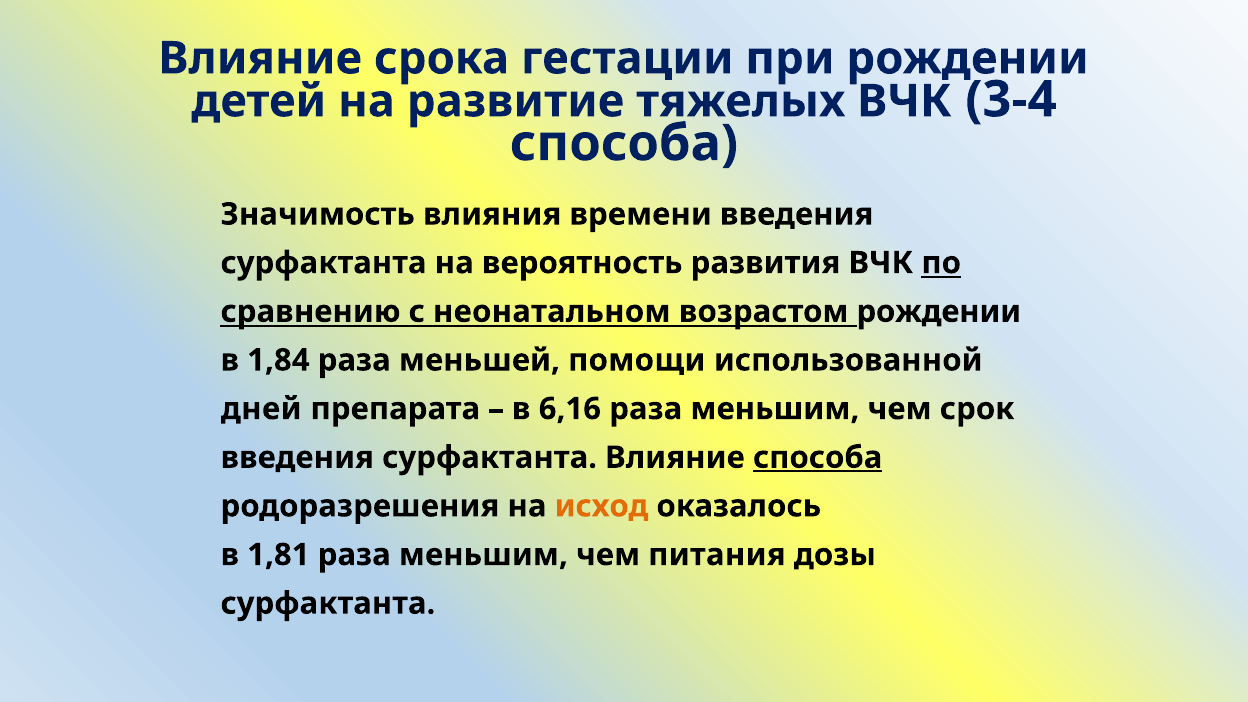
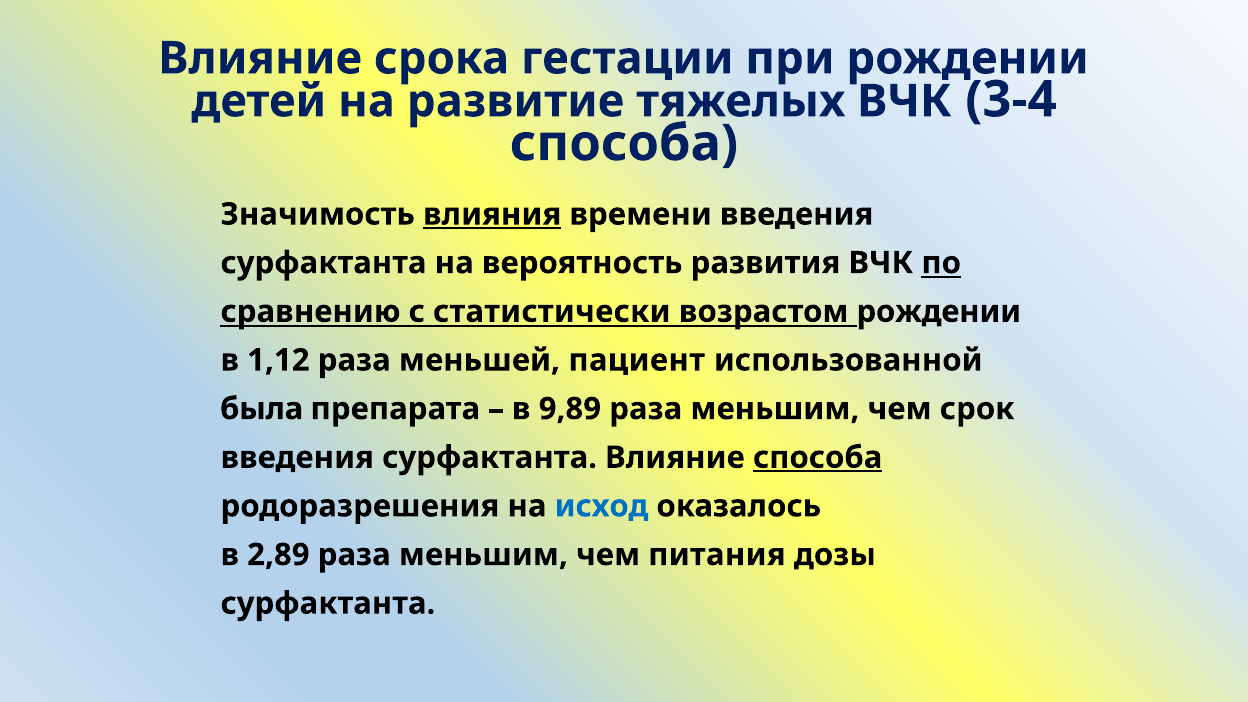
влияния underline: none -> present (492, 214)
неонатальном: неонатальном -> статистически (552, 312)
1,84: 1,84 -> 1,12 (278, 360)
помощи: помощи -> пациент (637, 360)
дней: дней -> была (262, 409)
6,16: 6,16 -> 9,89 (570, 409)
исход colour: orange -> blue (602, 506)
1,81: 1,81 -> 2,89 (278, 555)
